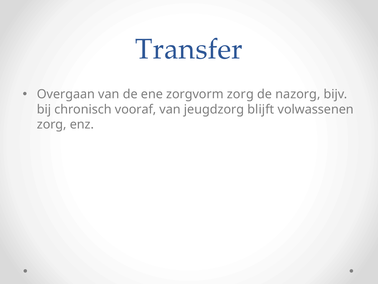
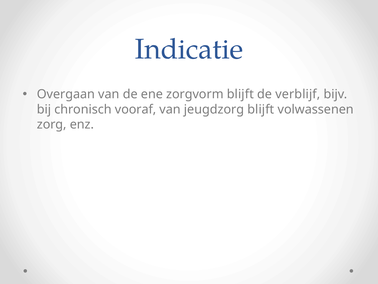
Transfer: Transfer -> Indicatie (189, 49)
zorgvorm zorg: zorg -> blijft (240, 94)
nazorg: nazorg -> verblijf (298, 94)
